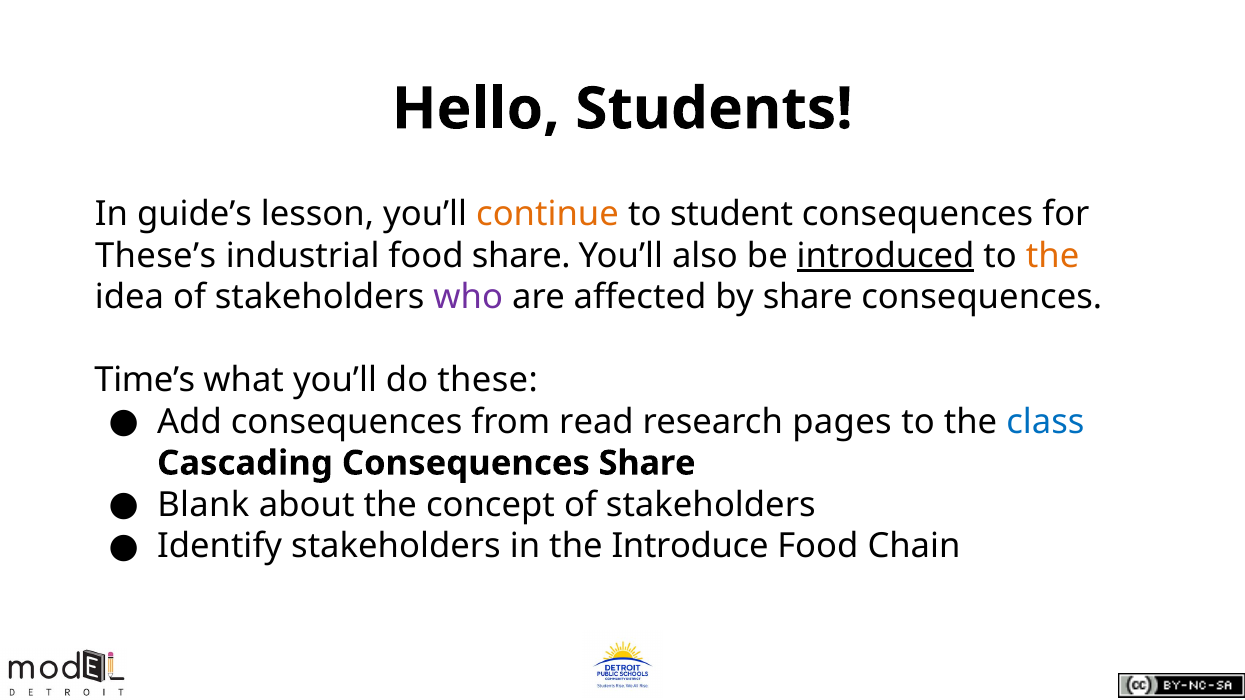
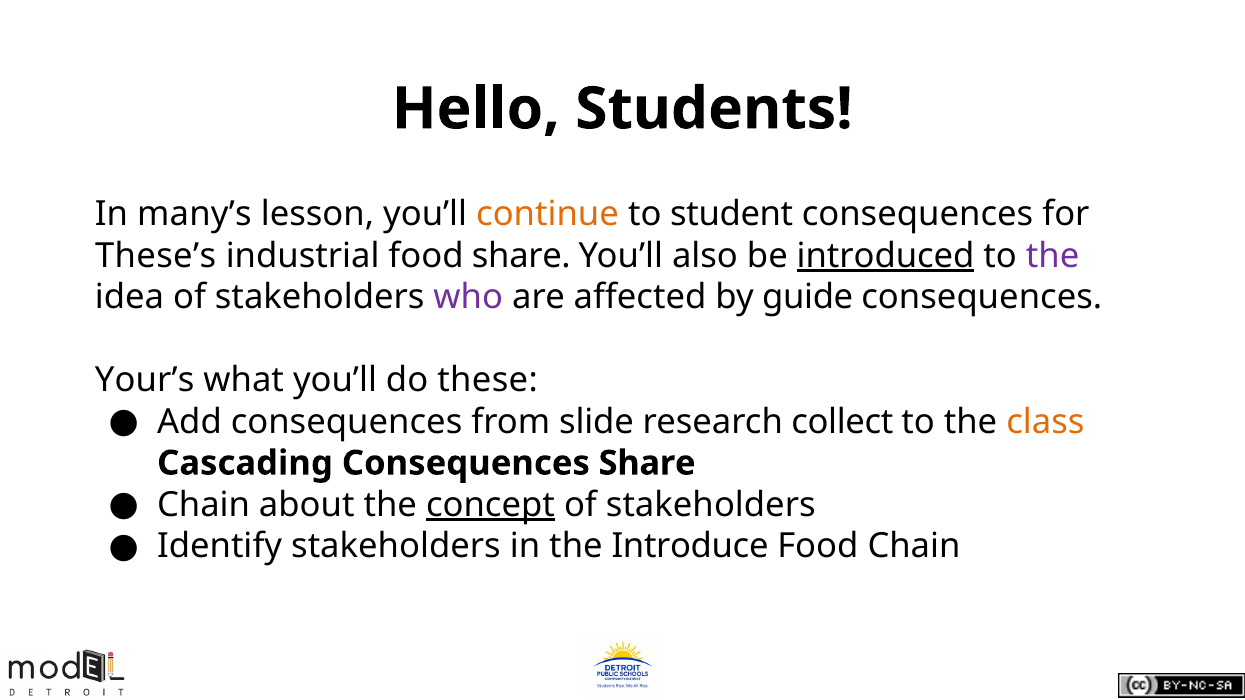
guide’s: guide’s -> many’s (194, 214)
the colour: orange -> purple (1053, 256)
by share: share -> guide (808, 297)
Time’s: Time’s -> Your’s (145, 380)
read: read -> slide (597, 422)
pages: pages -> collect (842, 422)
class colour: blue -> orange (1045, 422)
Blank: Blank -> Chain (204, 505)
concept underline: none -> present (490, 505)
